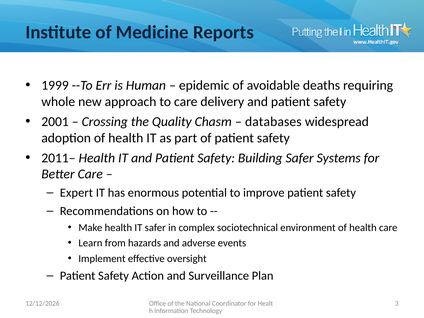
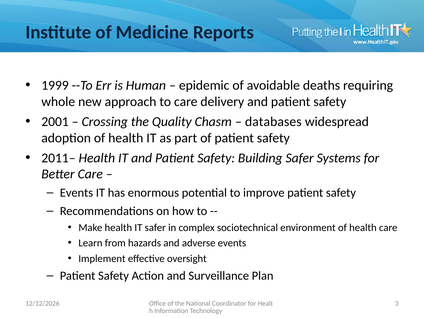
Expert: Expert -> Events (76, 193)
